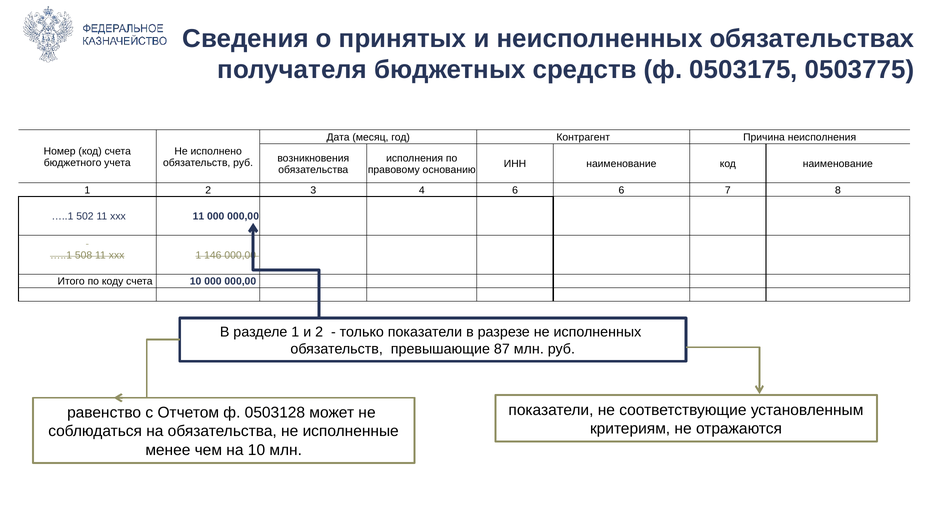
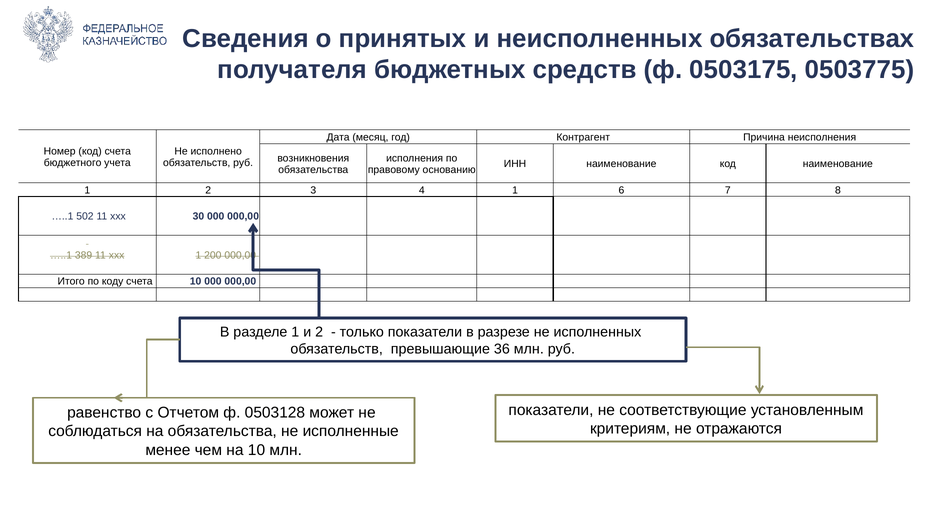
4 6: 6 -> 1 (515, 190)
ххх 11: 11 -> 30 (198, 216)
508: 508 -> 389 (84, 255)
146: 146 -> 200 (213, 255)
87: 87 -> 36 (502, 349)
